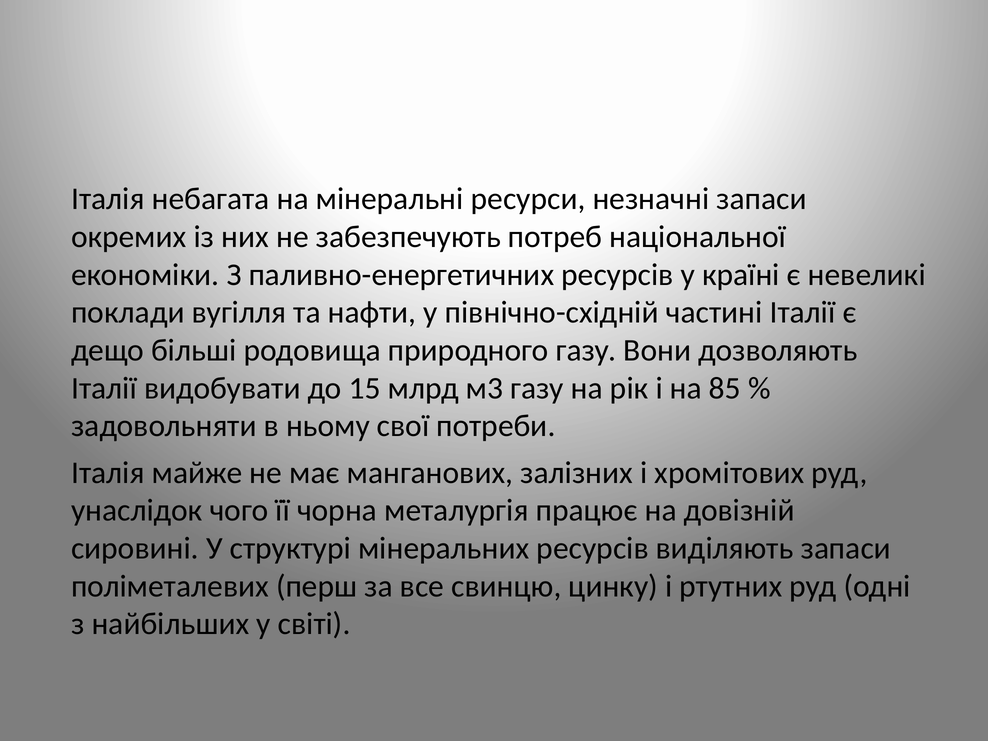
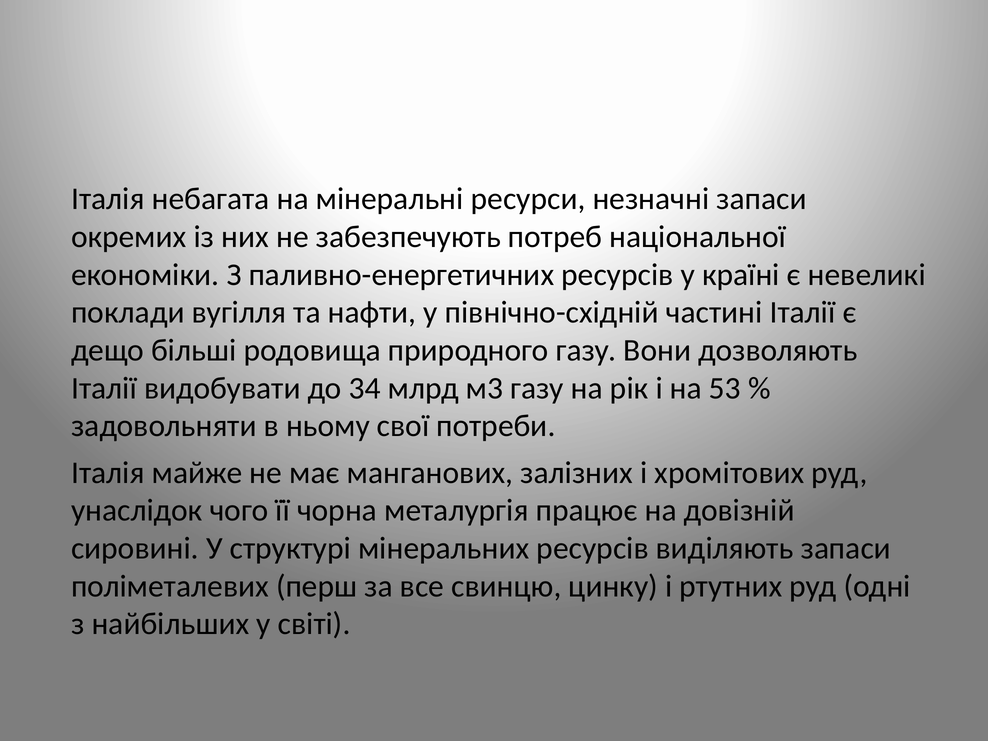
15: 15 -> 34 (365, 388)
85: 85 -> 53 (725, 388)
